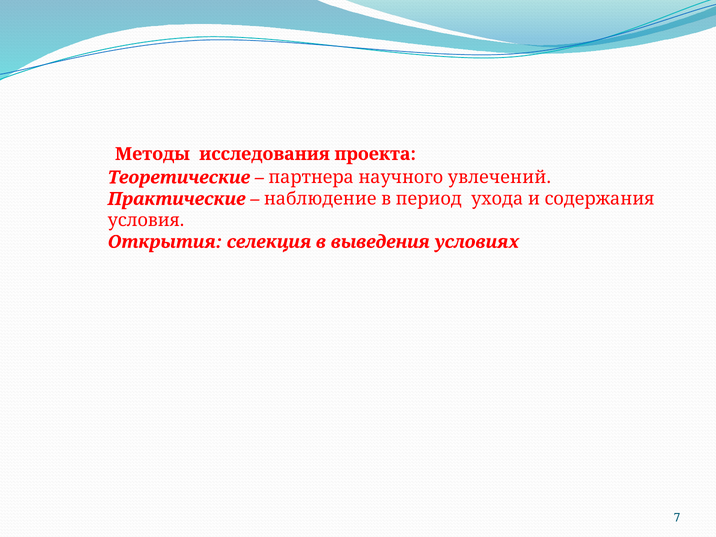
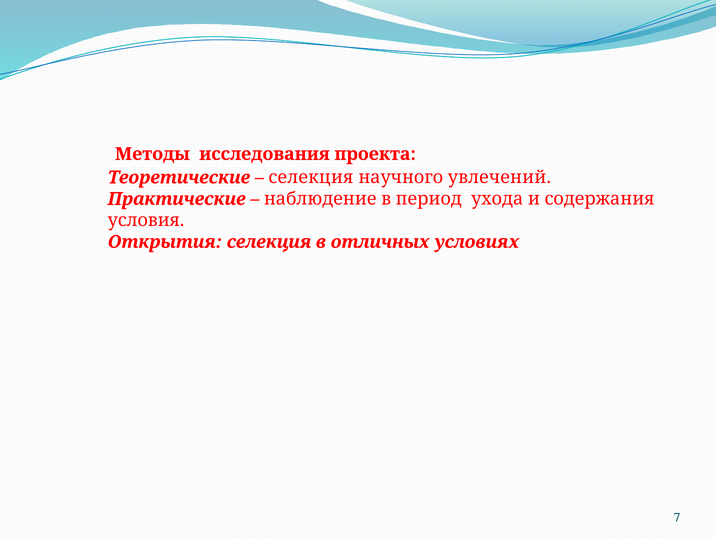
партнера: партнера -> селекция (311, 177)
выведения: выведения -> отличных (380, 242)
